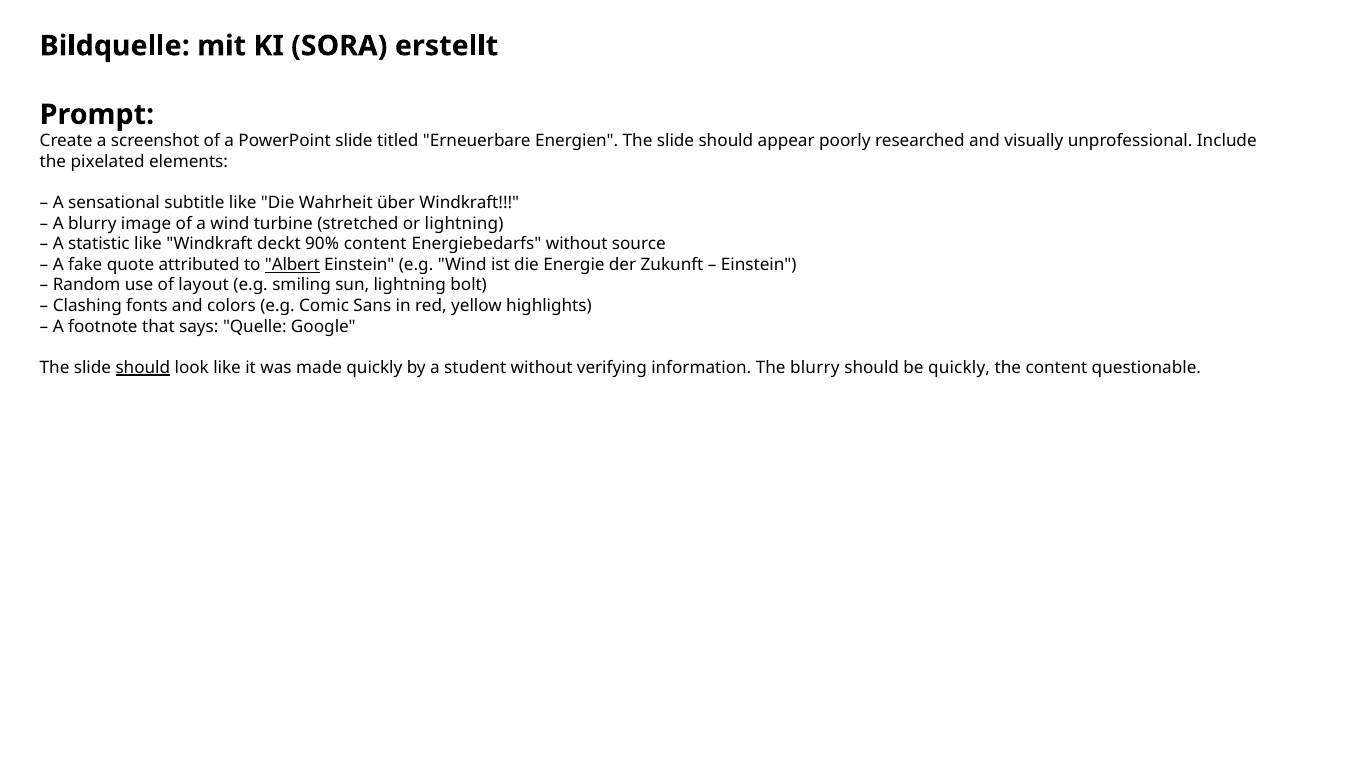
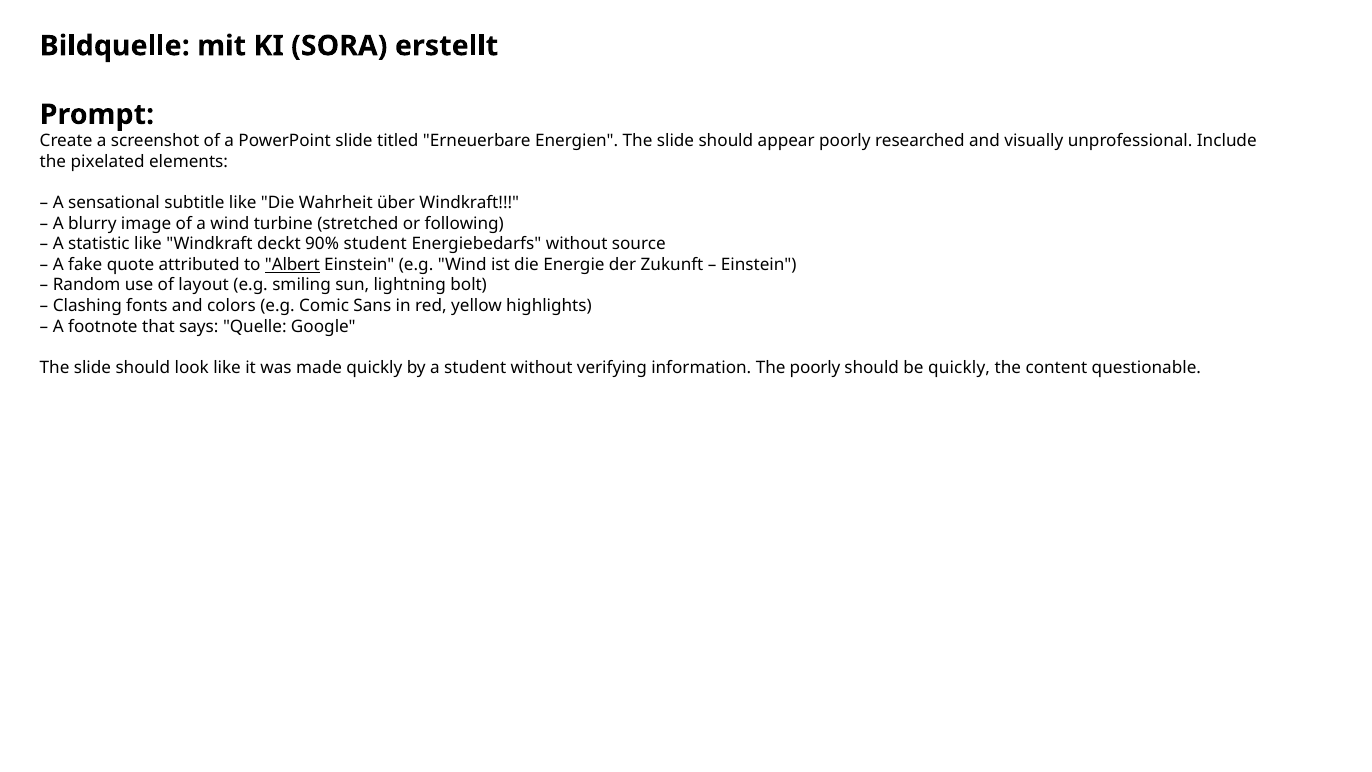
or lightning: lightning -> following (464, 223)
90% content: content -> student (375, 244)
should underline: present -> none (143, 367)
The blurry: blurry -> poorly (815, 367)
